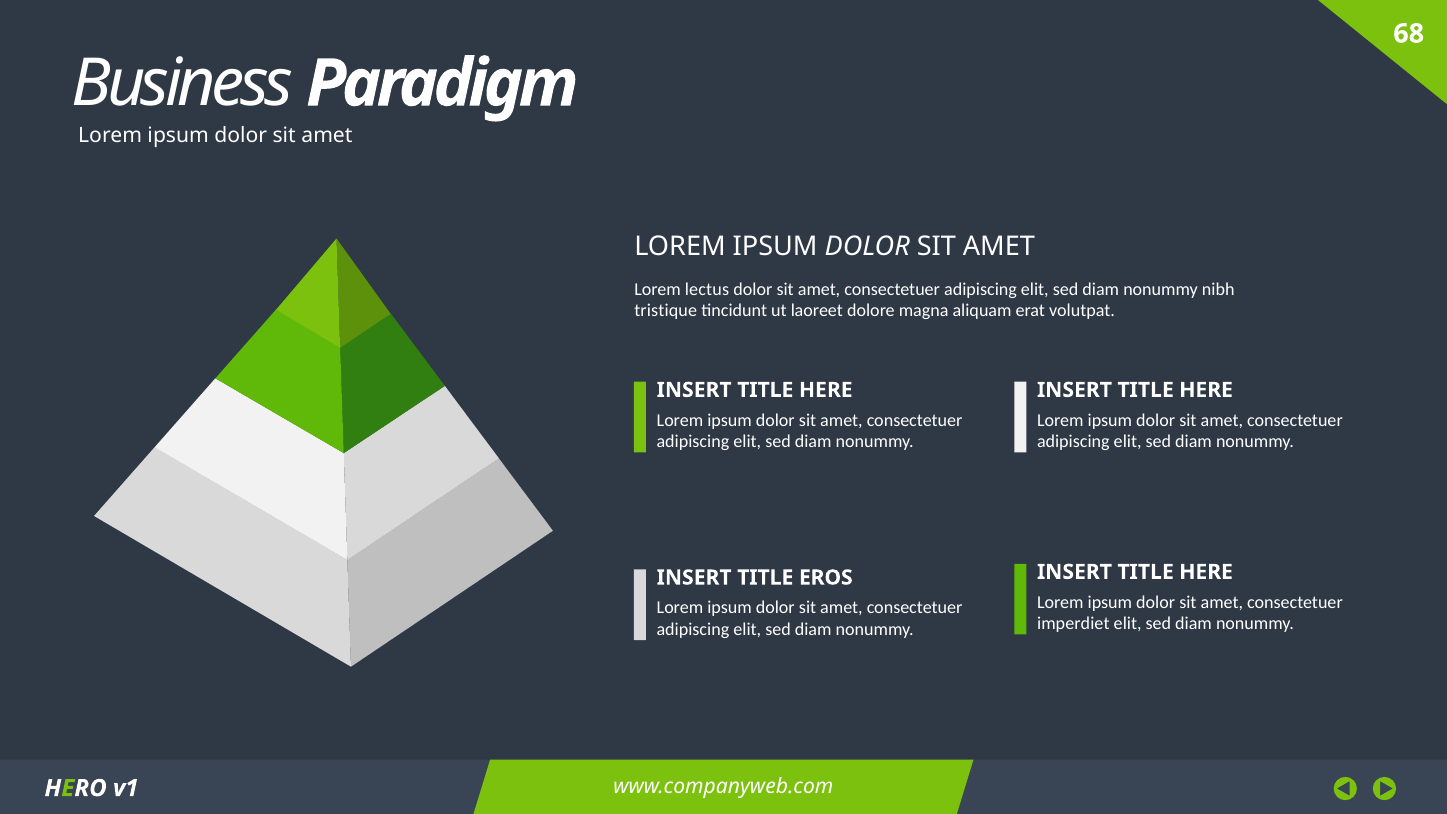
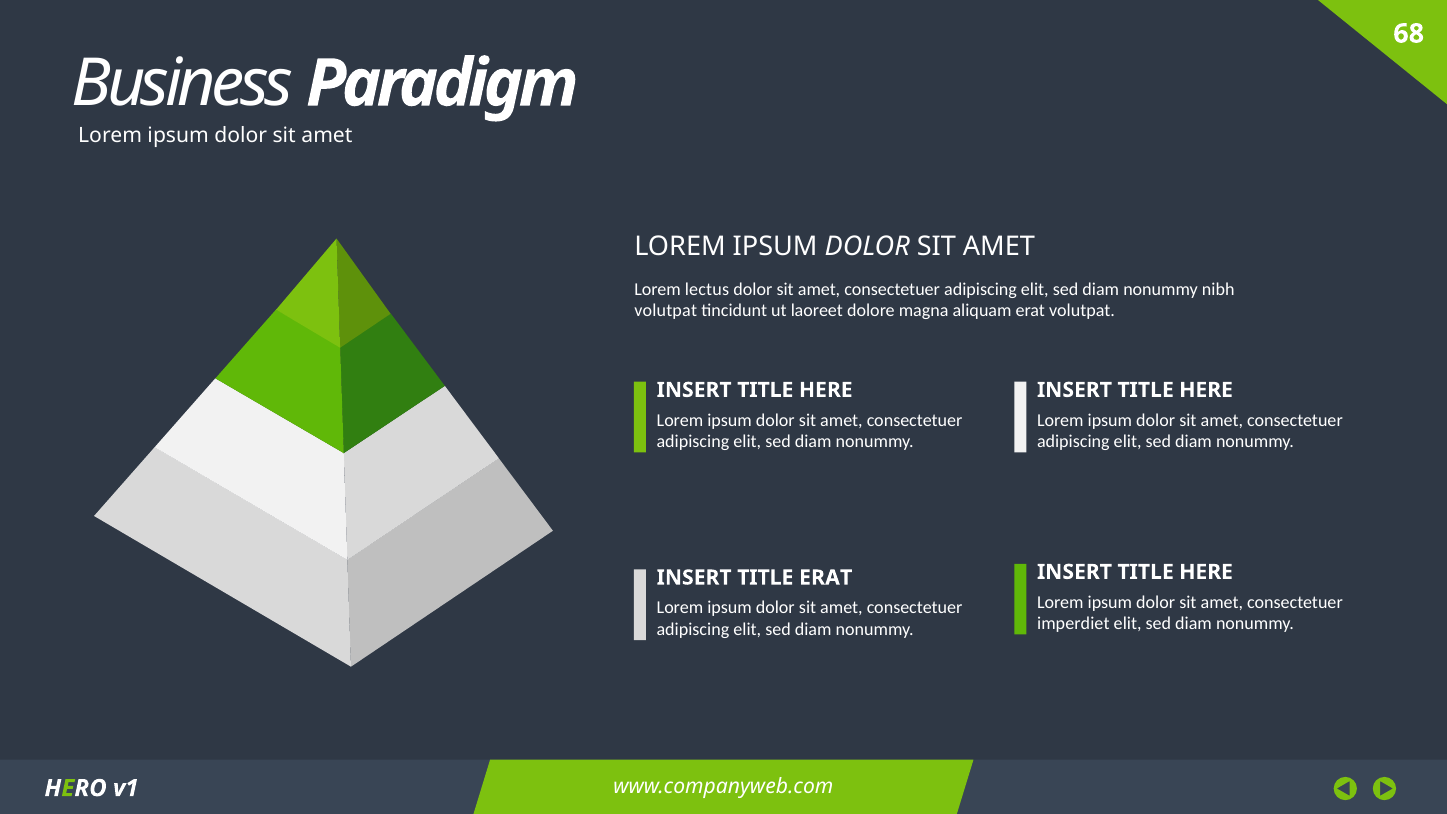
tristique: tristique -> volutpat (666, 311)
TITLE EROS: EROS -> ERAT (826, 578)
